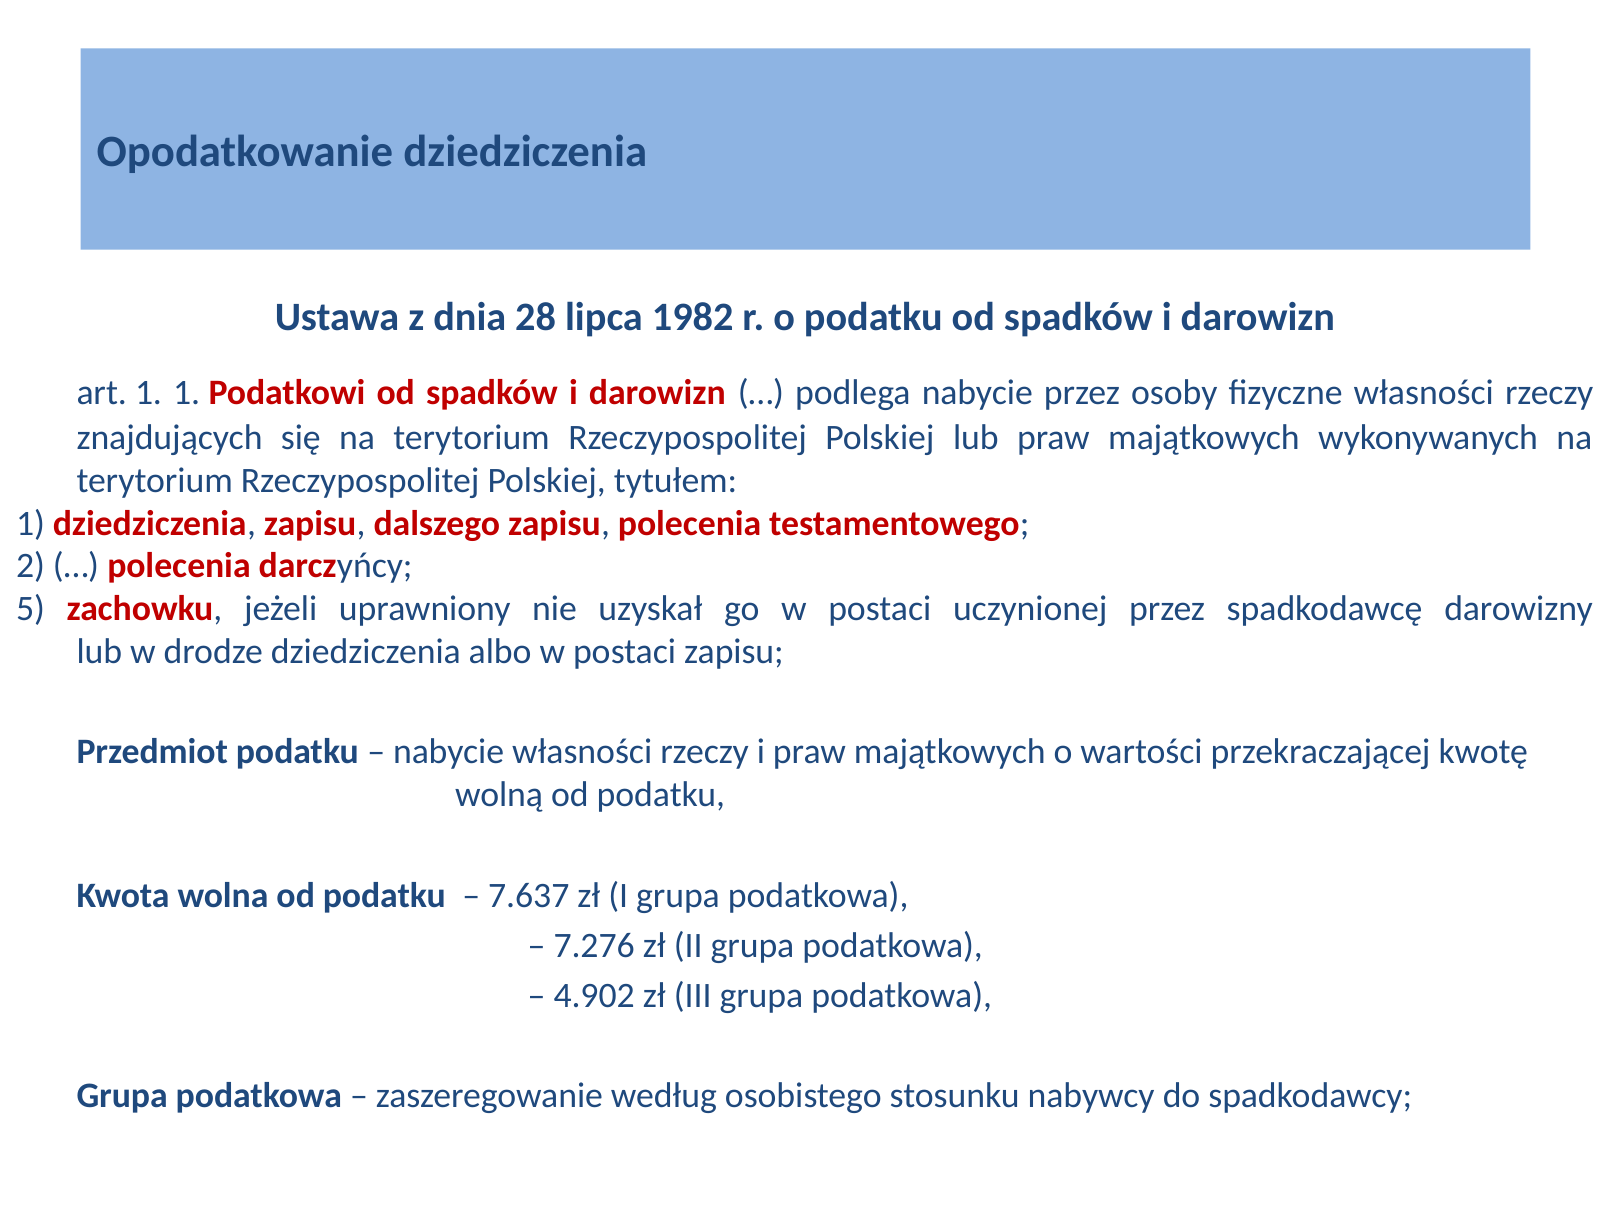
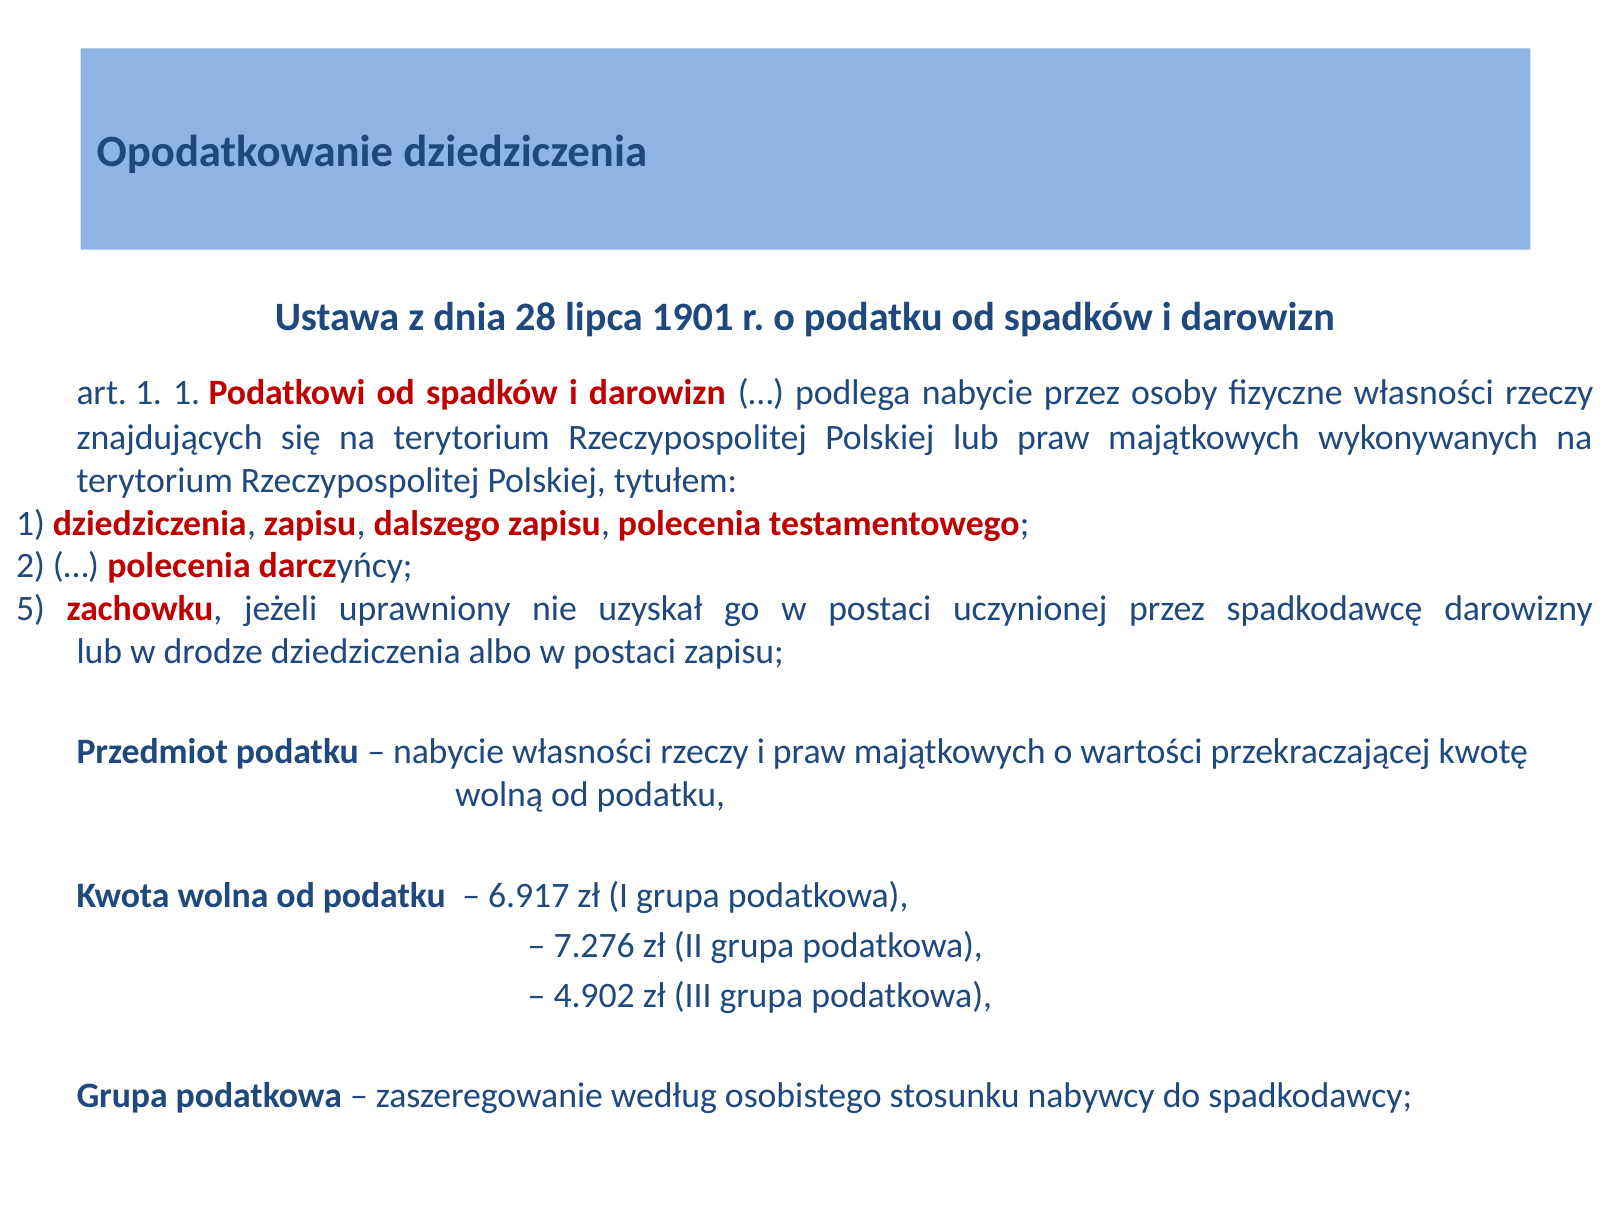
1982: 1982 -> 1901 (693, 317)
7.637: 7.637 -> 6.917 (529, 895)
